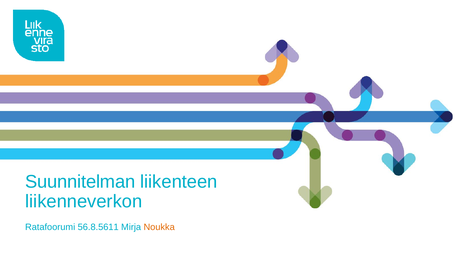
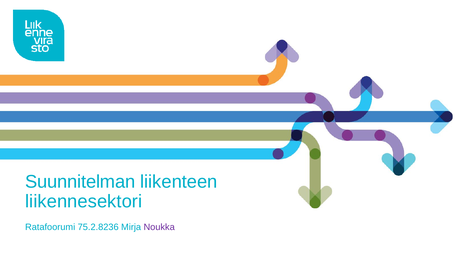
liikenneverkon: liikenneverkon -> liikennesektori (84, 201)
56.8.5611: 56.8.5611 -> 75.2.8236 (98, 227)
Noukka colour: orange -> purple (159, 227)
